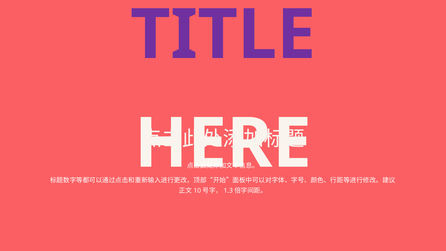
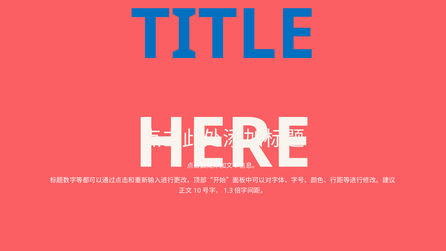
TITLE colour: purple -> blue (223, 35)
